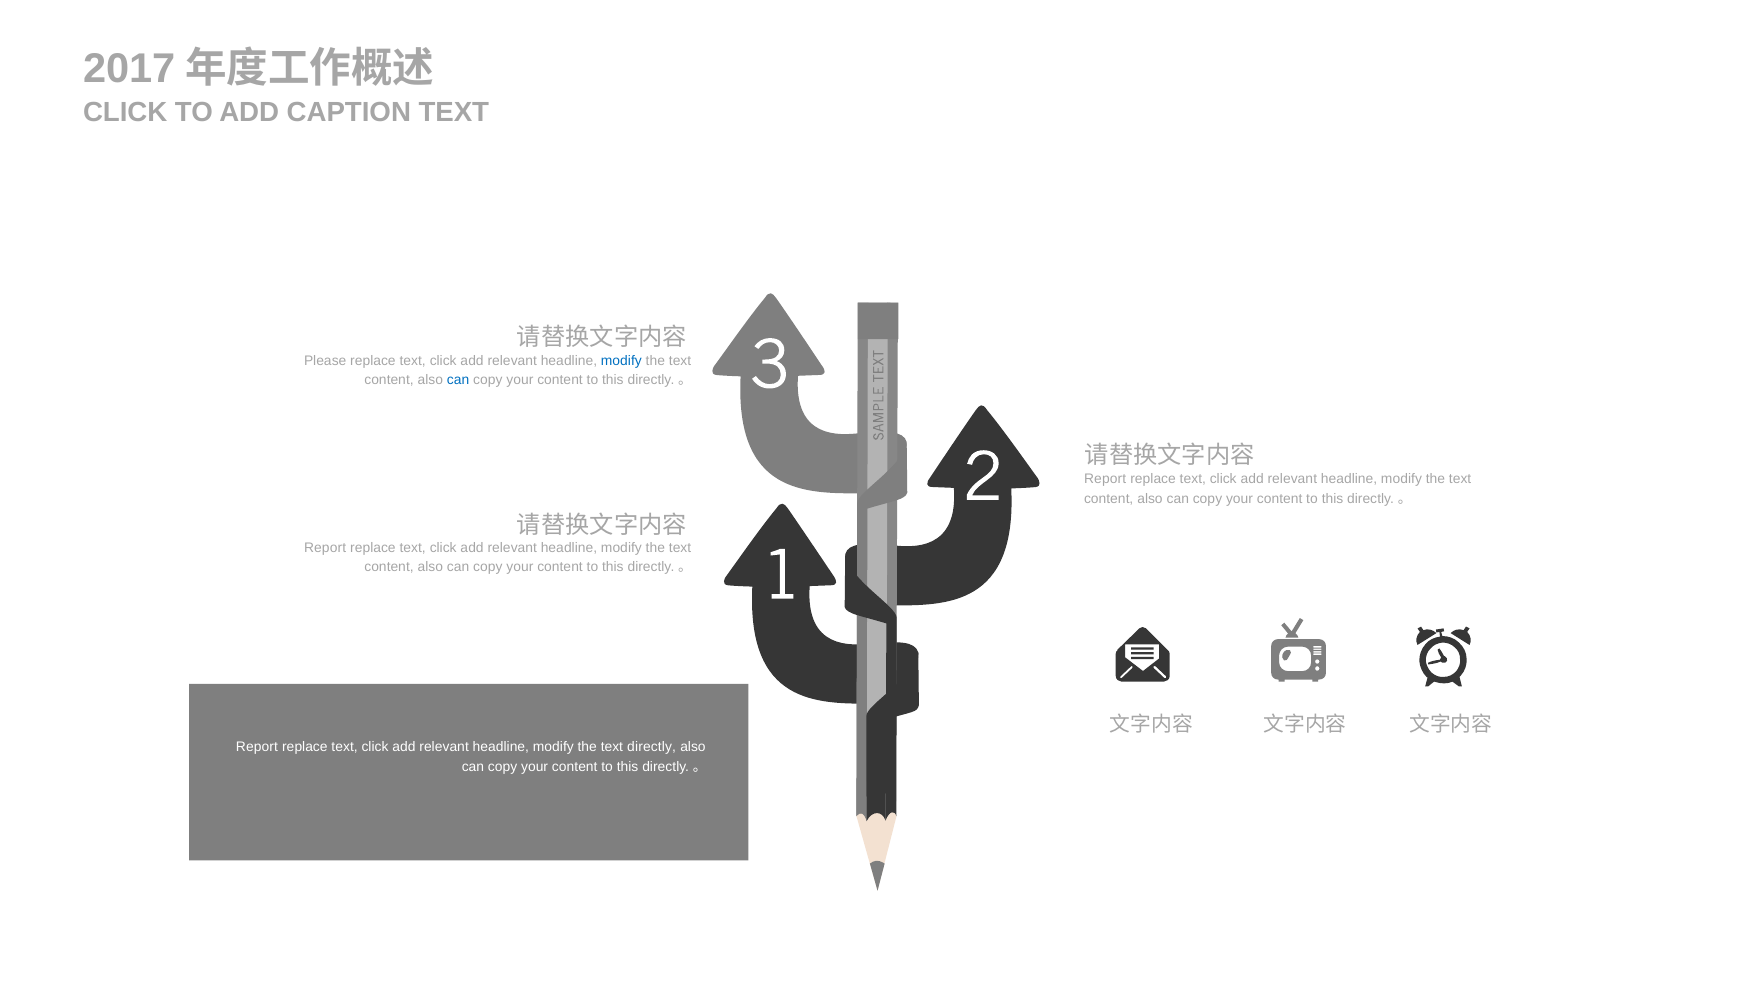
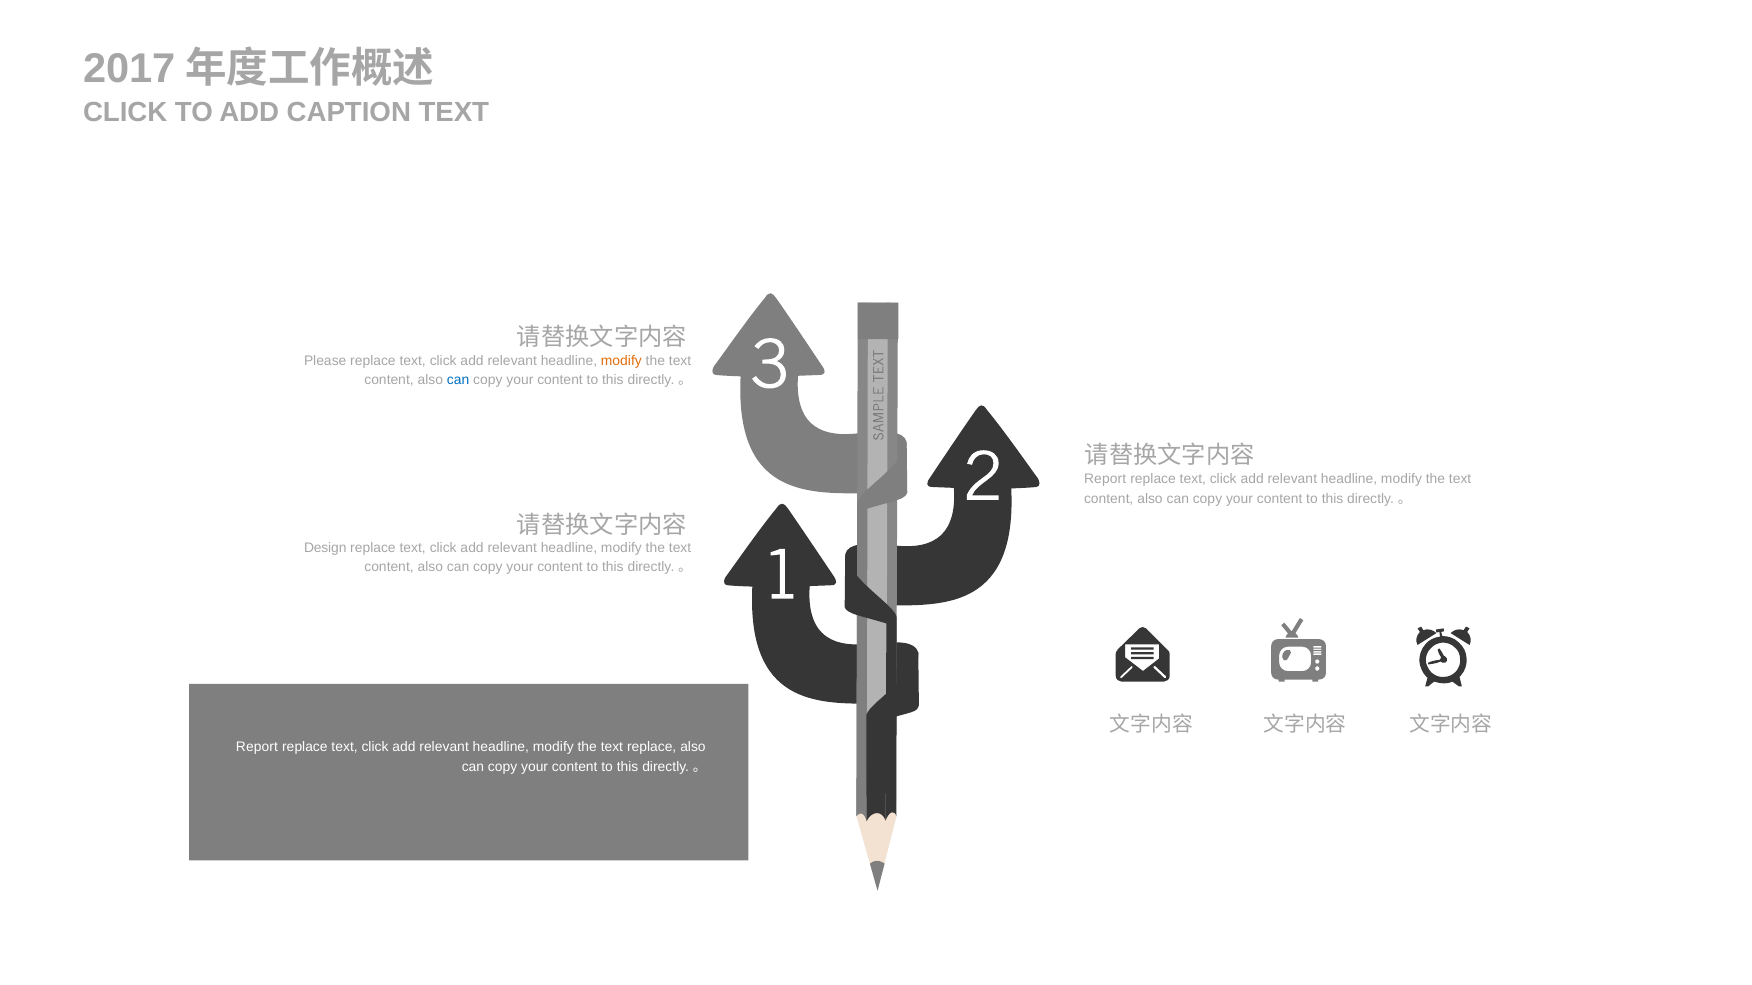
modify colour: blue -> orange (621, 361)
Report: Report -> Design (325, 548)
text directly: directly -> replace (652, 748)
